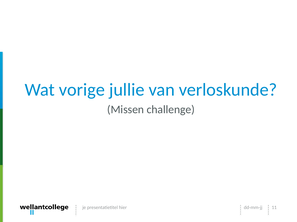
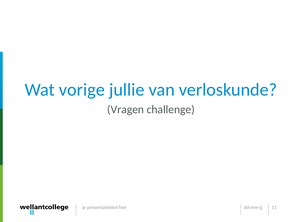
Missen: Missen -> Vragen (126, 110)
